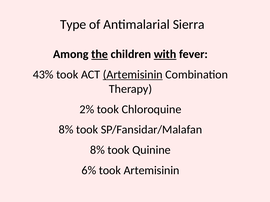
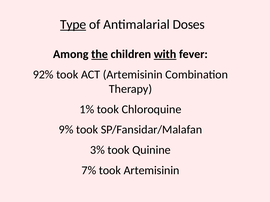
Type underline: none -> present (73, 25)
Sierra: Sierra -> Doses (189, 25)
43%: 43% -> 92% (43, 75)
Artemisinin underline: present -> none (133, 75)
2%: 2% -> 1% (87, 110)
8%: 8% -> 9% (66, 130)
8%: 8% -> 3% (98, 150)
6%: 6% -> 7% (89, 171)
